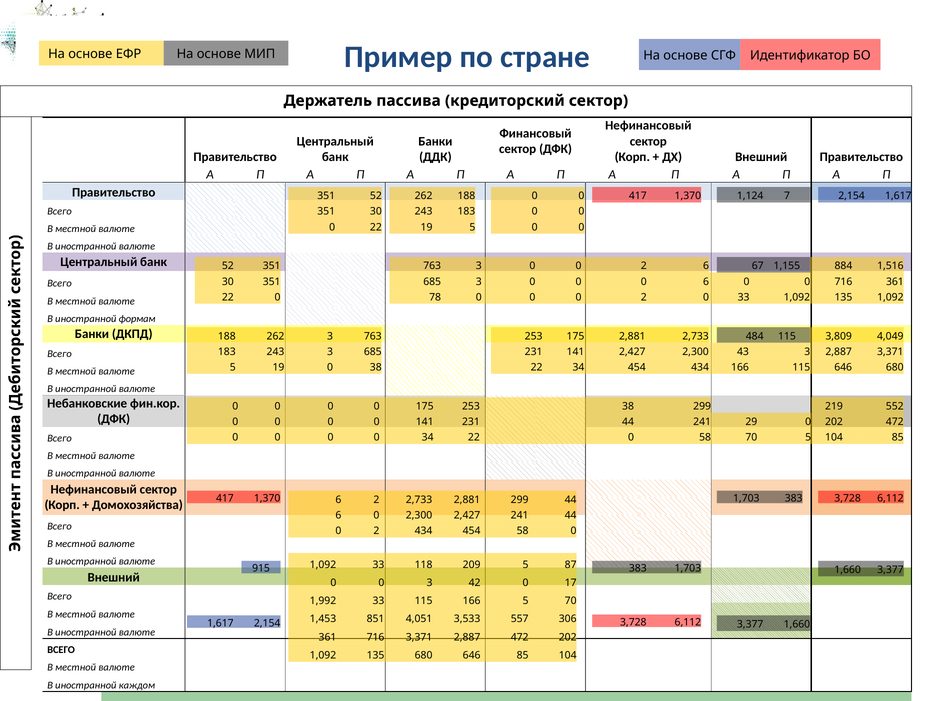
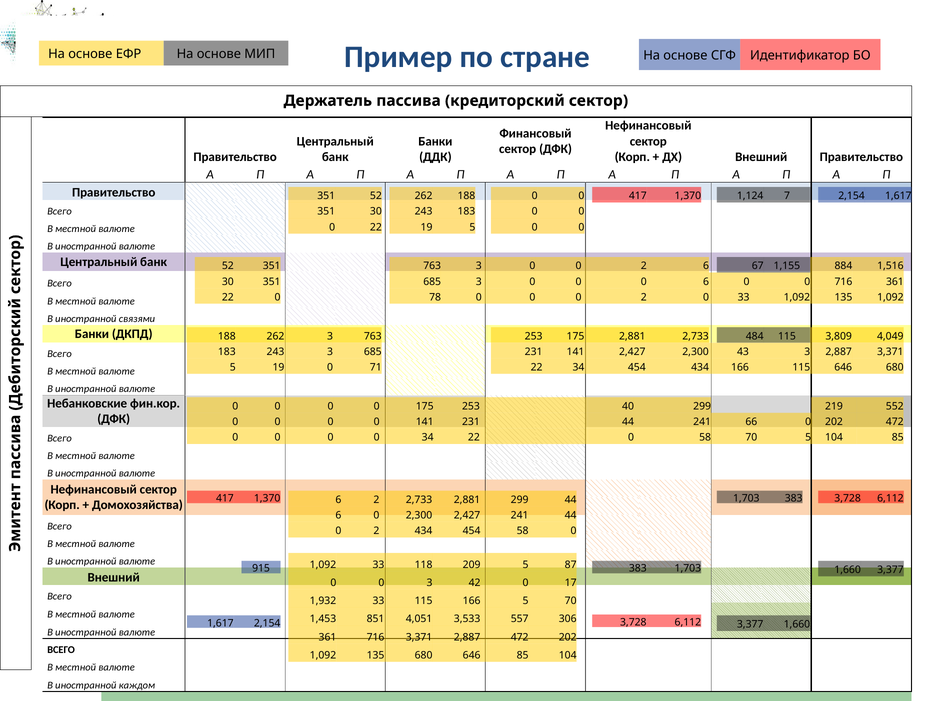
формам: формам -> связями (137, 319)
0 38: 38 -> 71 (376, 367)
253 38: 38 -> 40 (628, 406)
29: 29 -> 66 (751, 422)
1,992: 1,992 -> 1,932 (323, 601)
